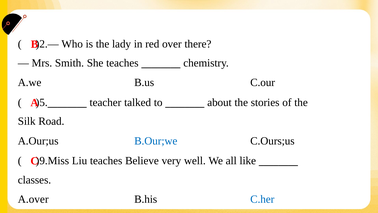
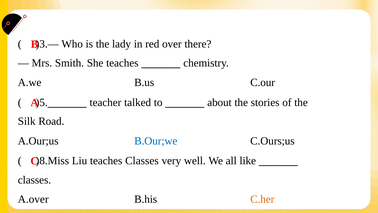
)2.—: )2.— -> )3.— (47, 44)
)9.Miss: )9.Miss -> )8.Miss (52, 160)
teaches Believe: Believe -> Classes (142, 160)
C.her colour: blue -> orange (262, 199)
